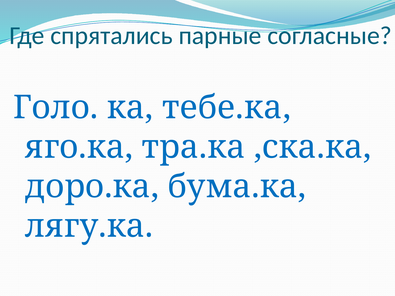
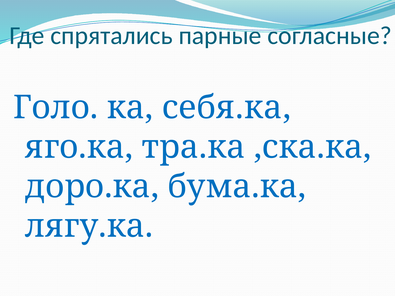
тебе.ка: тебе.ка -> себя.ка (227, 108)
